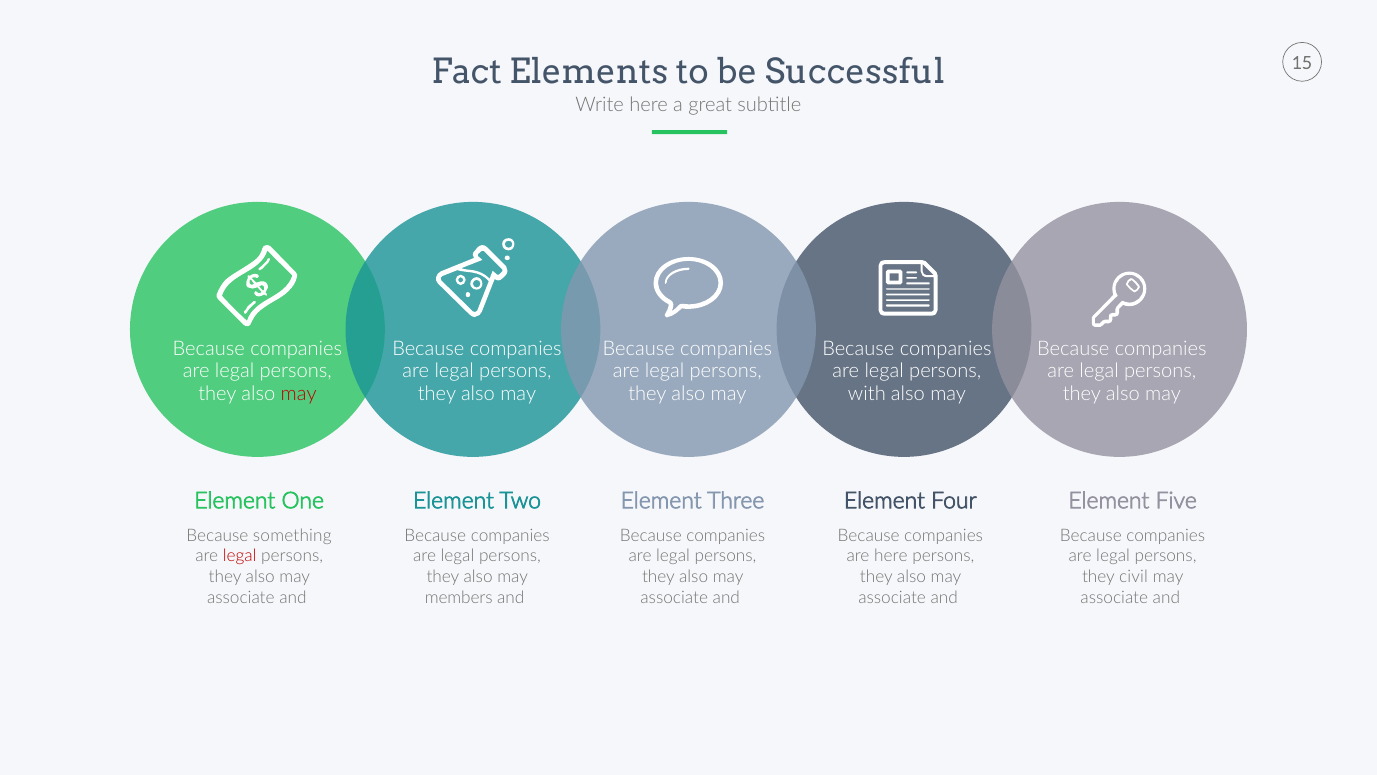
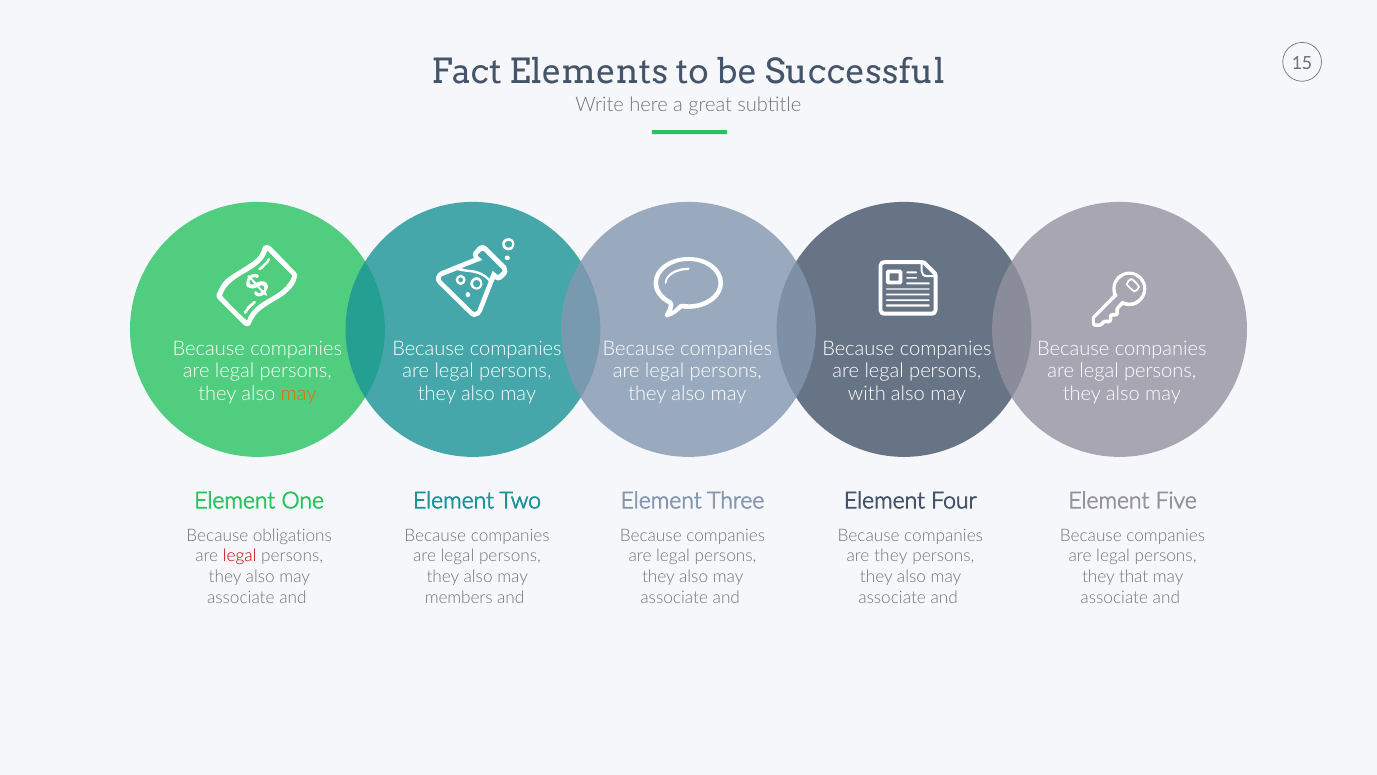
may colour: red -> orange (299, 394)
something: something -> obligations (292, 535)
are here: here -> they (891, 556)
civil: civil -> that (1134, 577)
